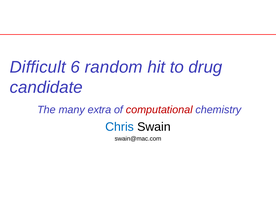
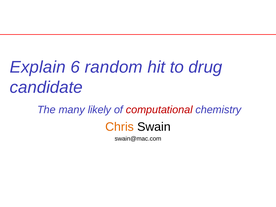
Difficult: Difficult -> Explain (38, 67)
extra: extra -> likely (99, 110)
Chris colour: blue -> orange (120, 127)
